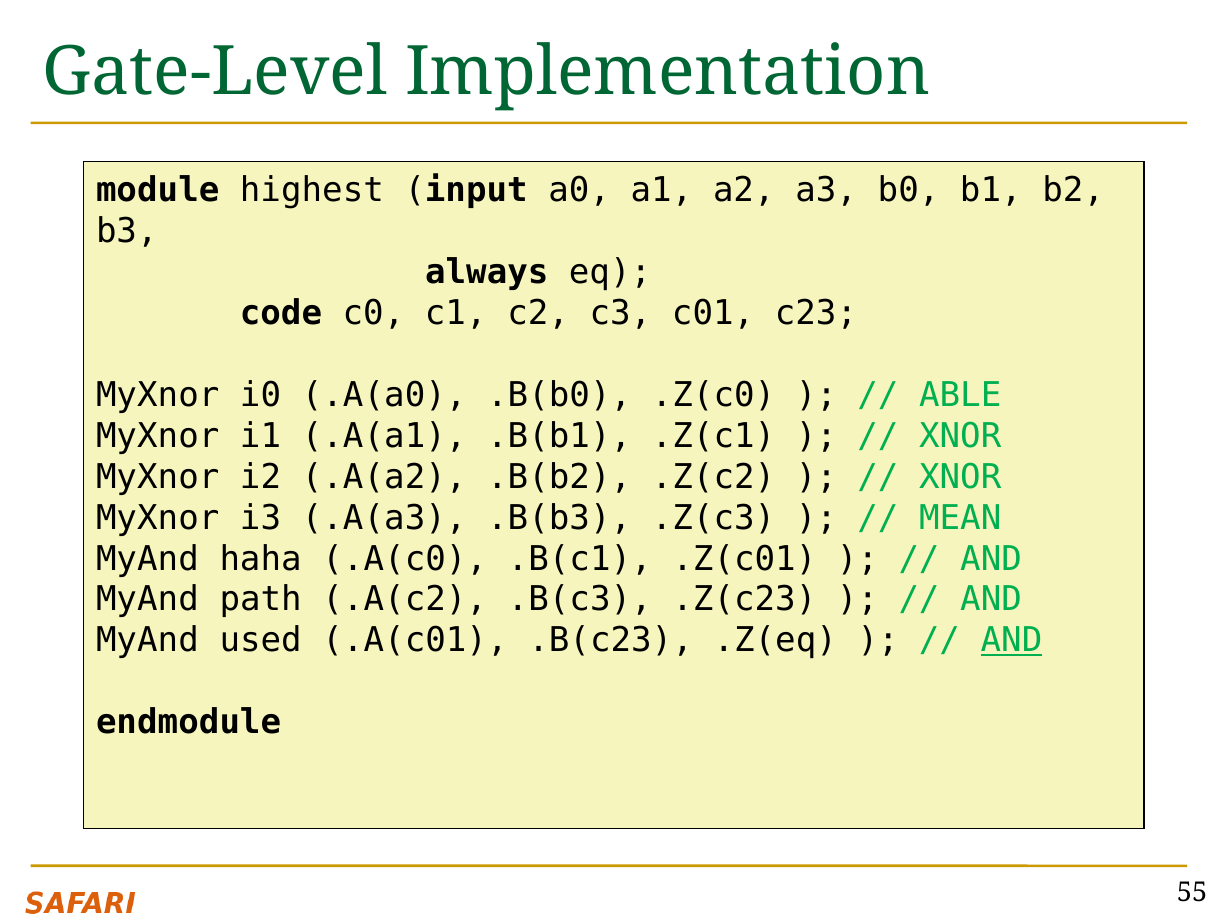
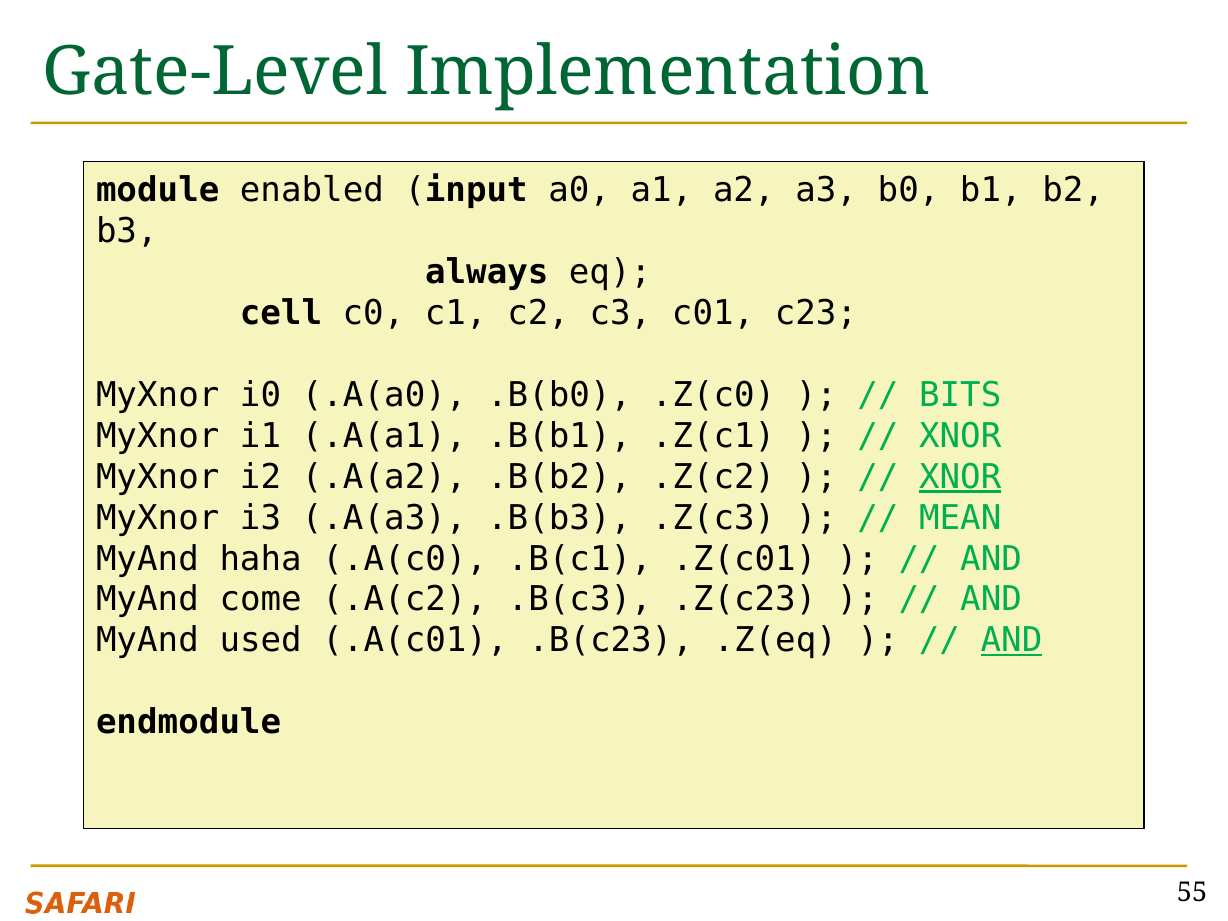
highest: highest -> enabled (312, 190)
code: code -> cell (281, 313)
ABLE: ABLE -> BITS (960, 395)
XNOR underline: none -> present (960, 477)
path: path -> come (261, 600)
